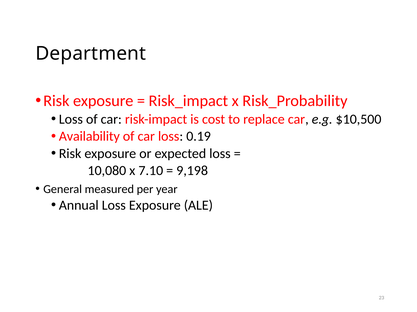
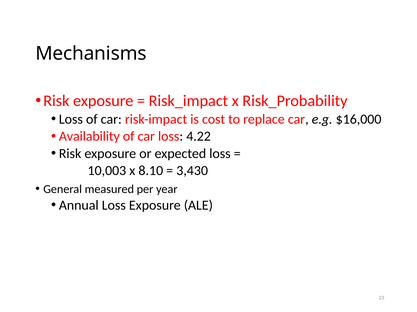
Department: Department -> Mechanisms (91, 54)
$10,500: $10,500 -> $16,000 (359, 120)
0.19: 0.19 -> 4.22 (199, 137)
10,080: 10,080 -> 10,003 (107, 171)
7.10: 7.10 -> 8.10 (151, 171)
9,198: 9,198 -> 3,430 (192, 171)
